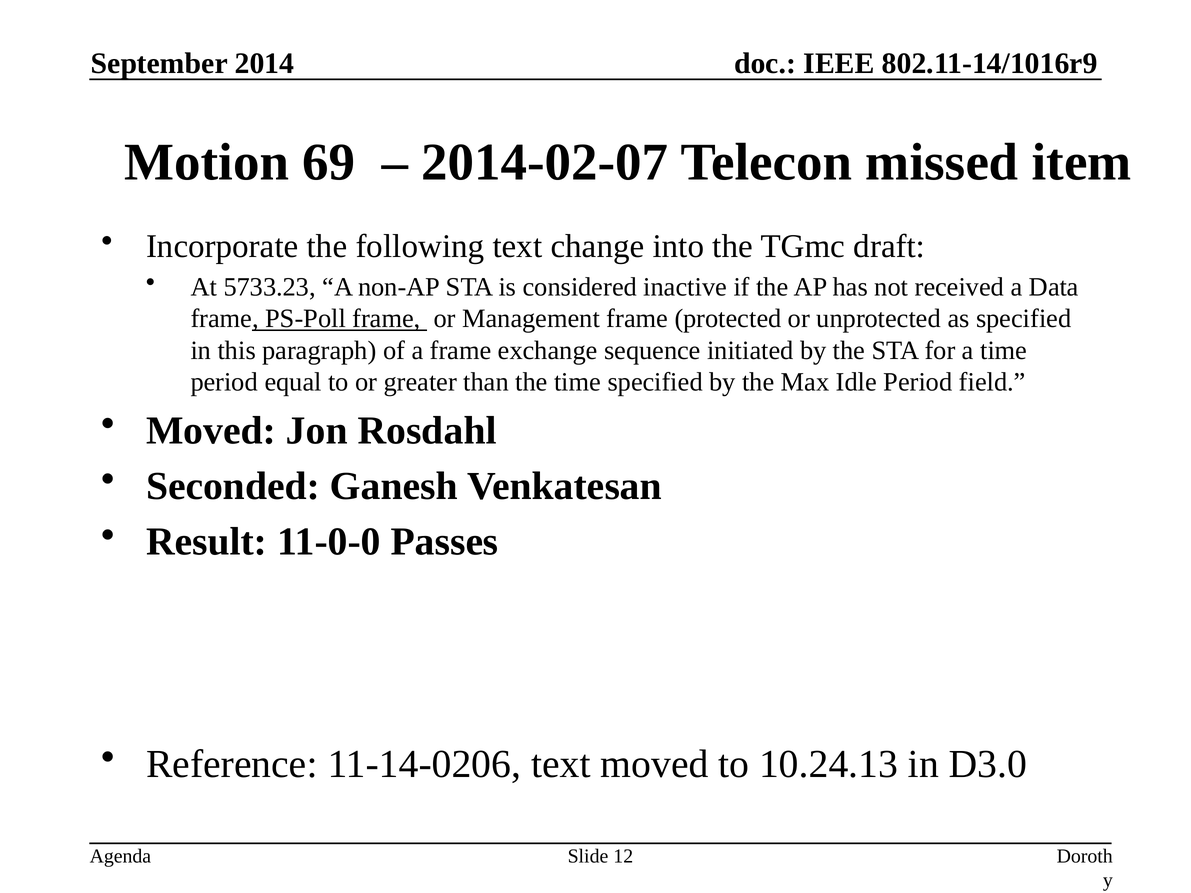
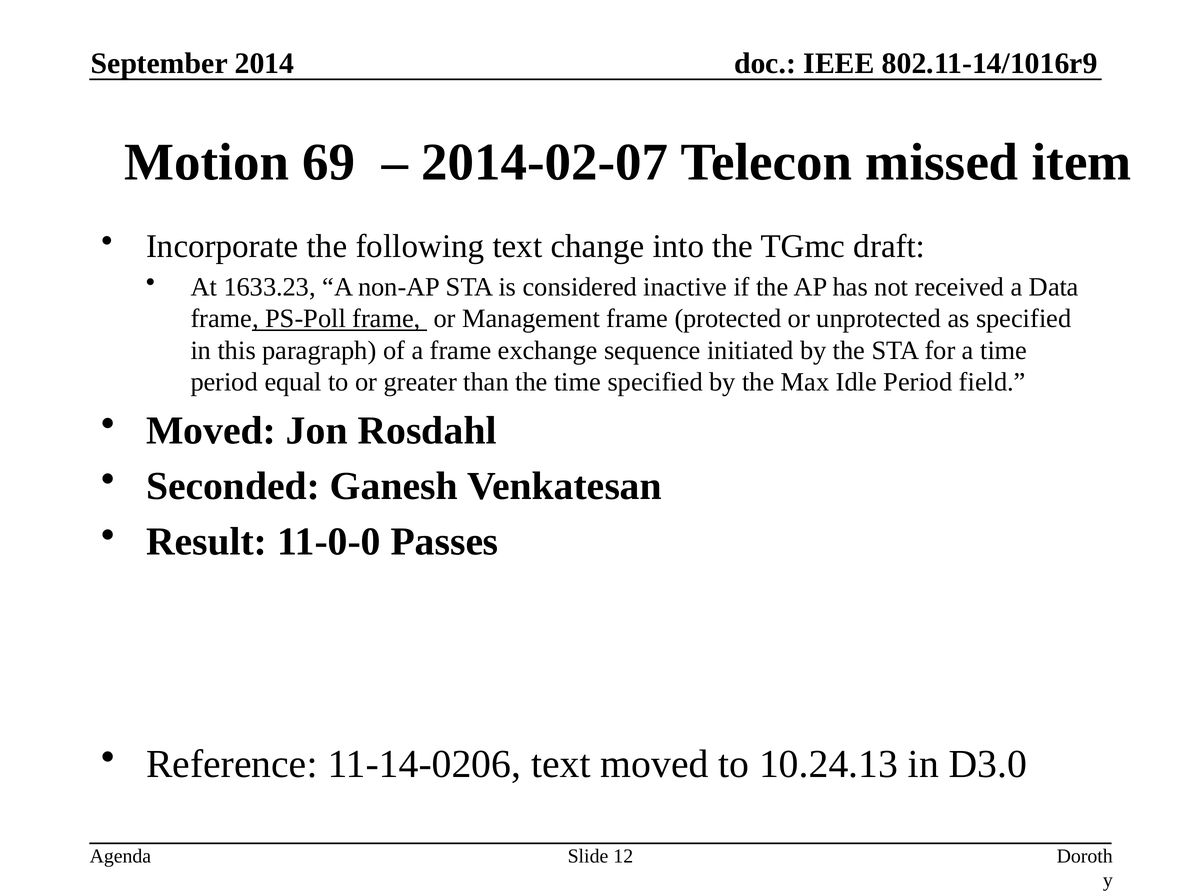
5733.23: 5733.23 -> 1633.23 (270, 287)
